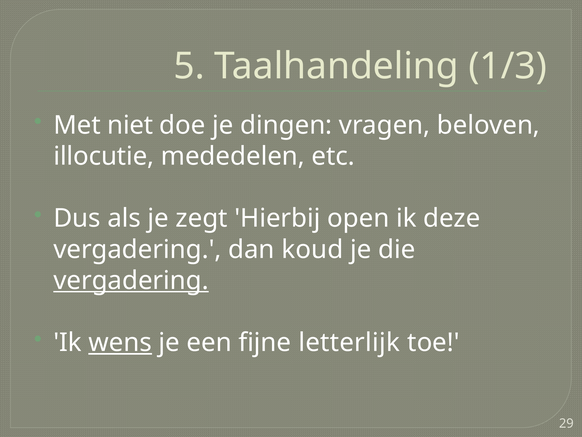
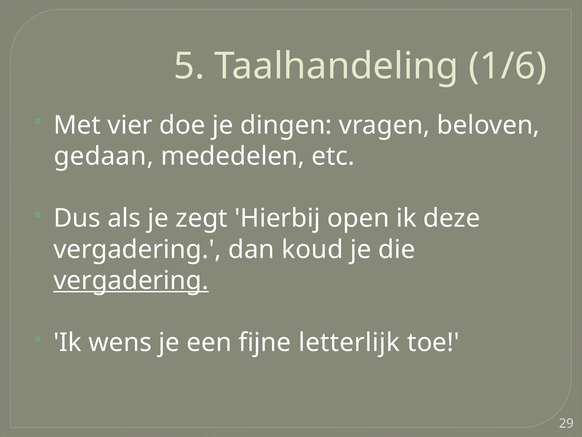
1/3: 1/3 -> 1/6 (508, 66)
niet: niet -> vier (130, 125)
illocutie: illocutie -> gedaan (104, 156)
wens underline: present -> none (120, 342)
